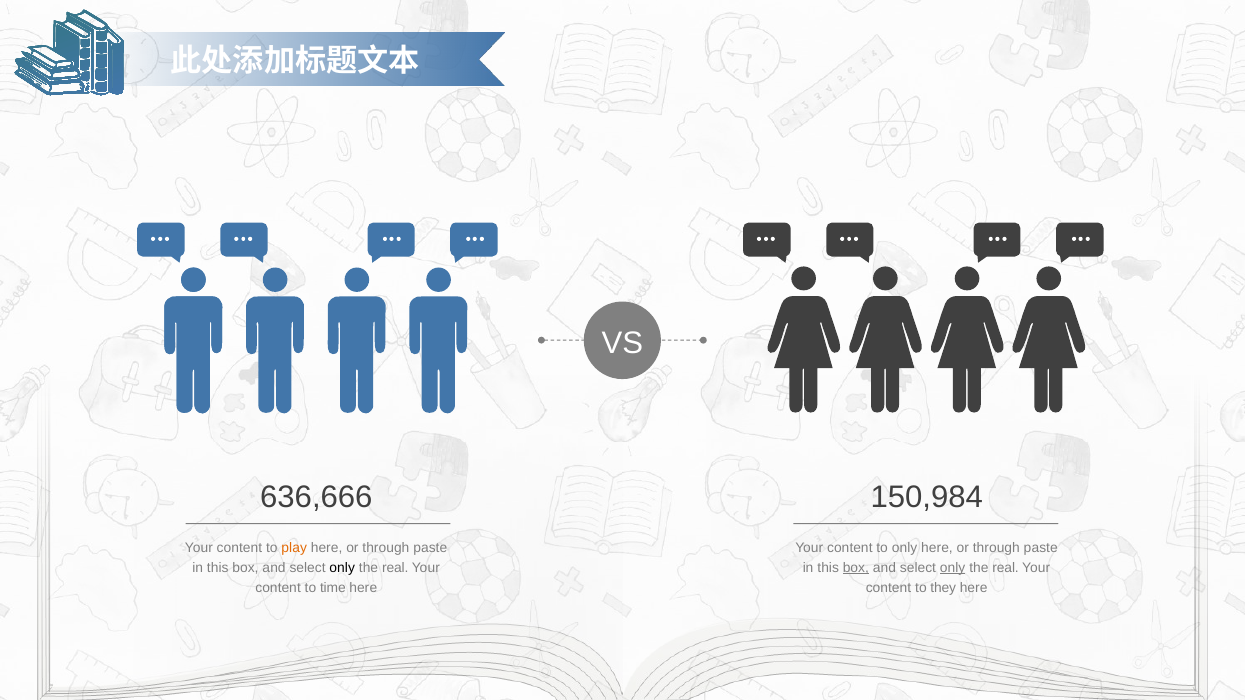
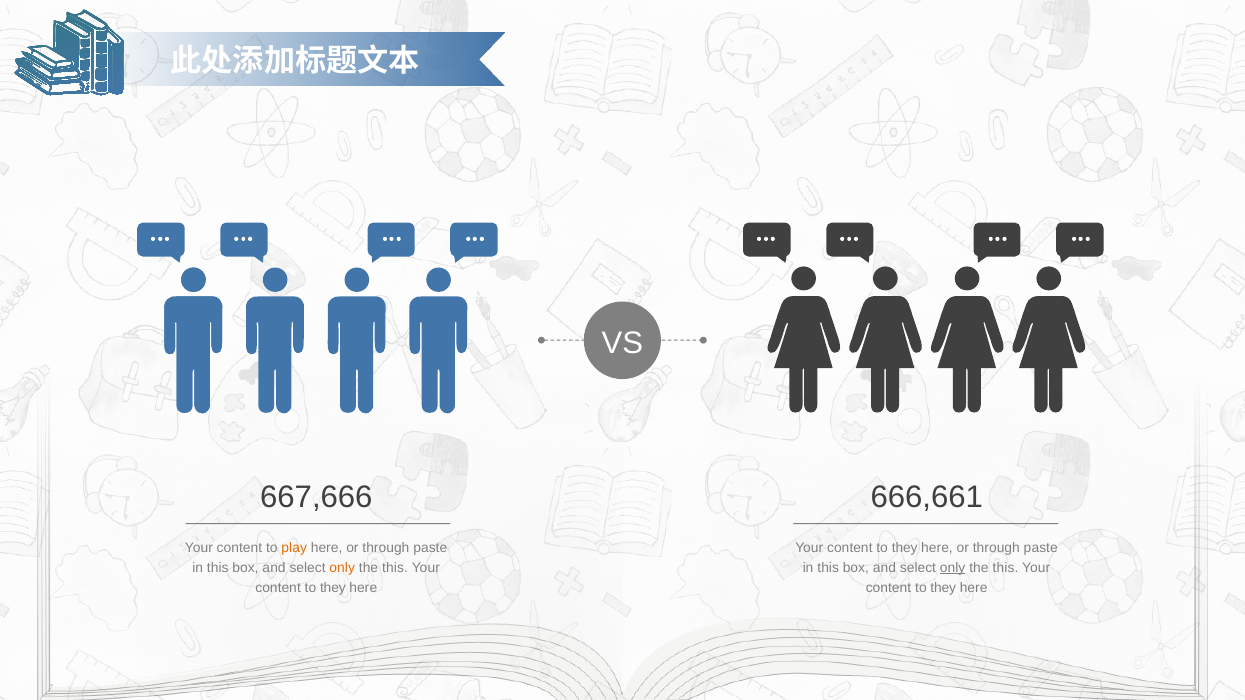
636,666: 636,666 -> 667,666 (316, 497)
150,984: 150,984 -> 666,661 (927, 497)
only: only -> they (905, 548)
only colour: black -> orange (342, 568)
real: real -> this (395, 568)
box underline: present -> none (856, 568)
real: real -> this (1005, 568)
time: time -> they (333, 588)
